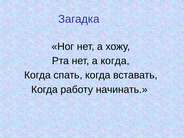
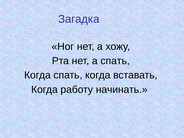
а когда: когда -> спать (115, 61)
